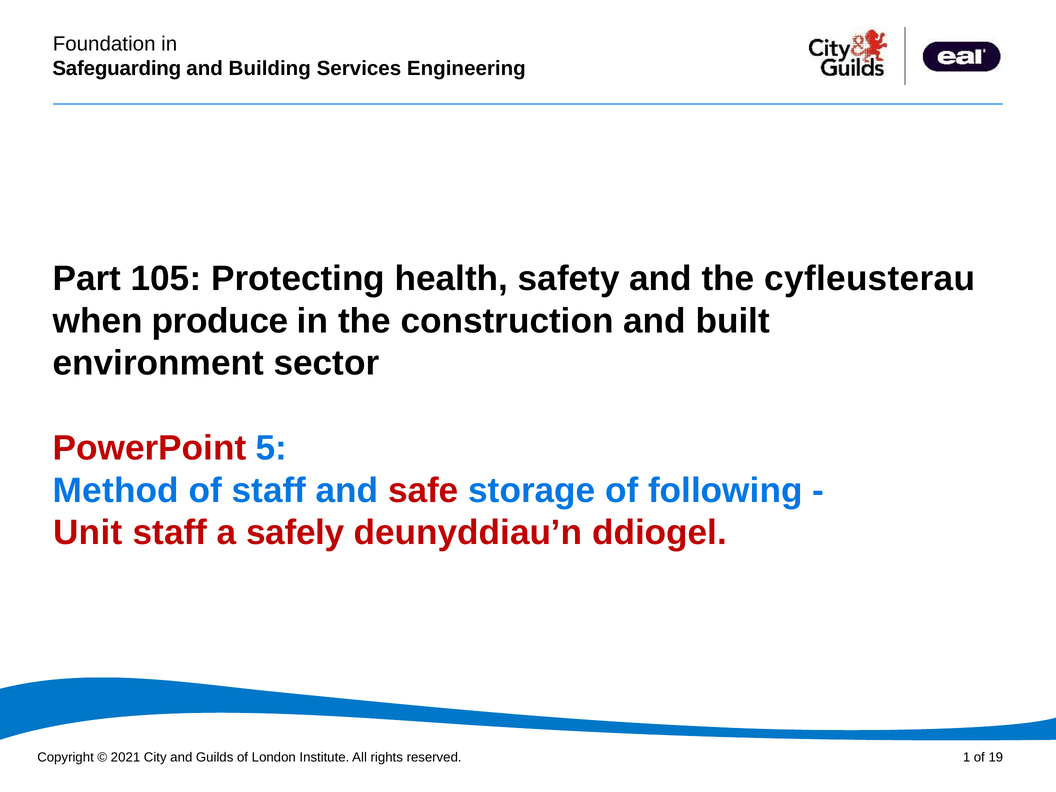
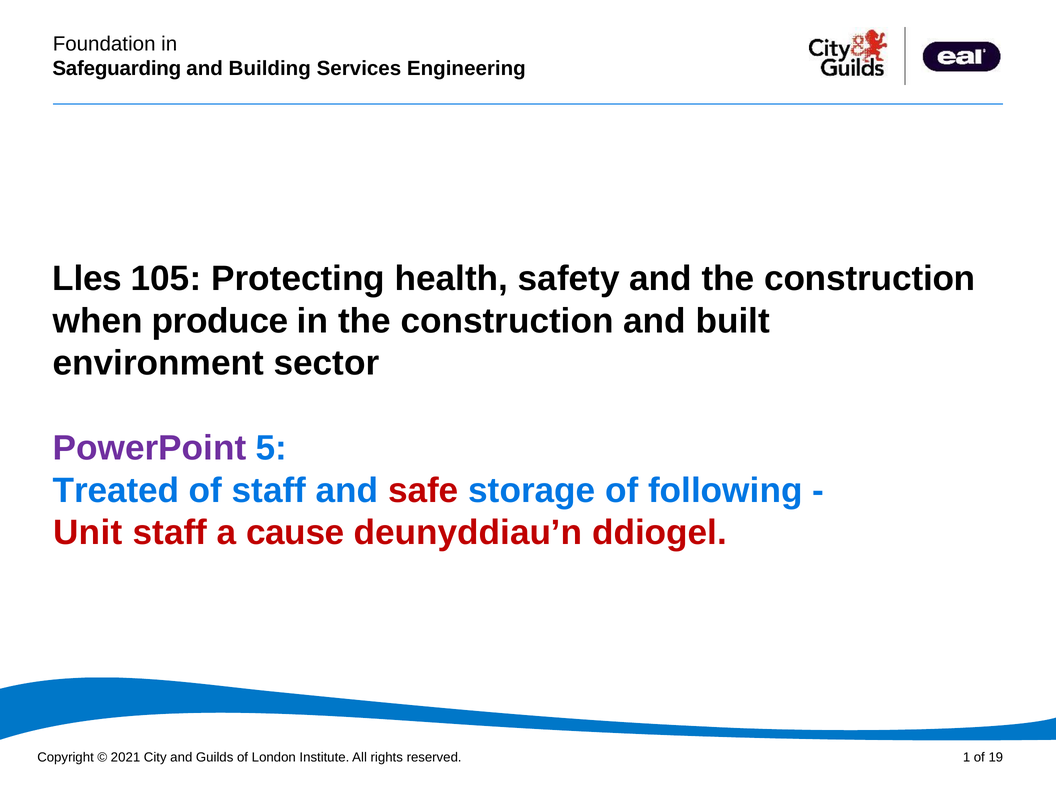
Part: Part -> Lles (87, 279)
cyfleusterau: cyfleusterau -> construction (870, 279)
PowerPoint colour: red -> purple (150, 448)
Method: Method -> Treated (116, 490)
safely: safely -> cause (295, 533)
